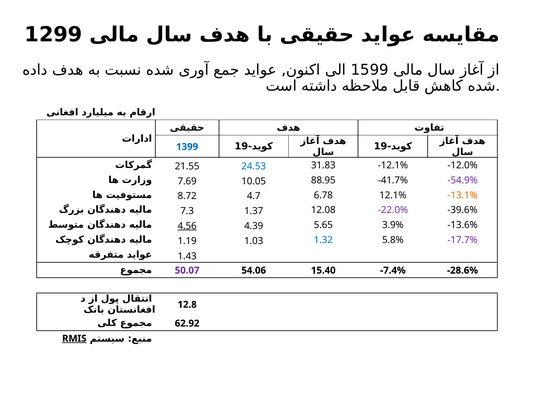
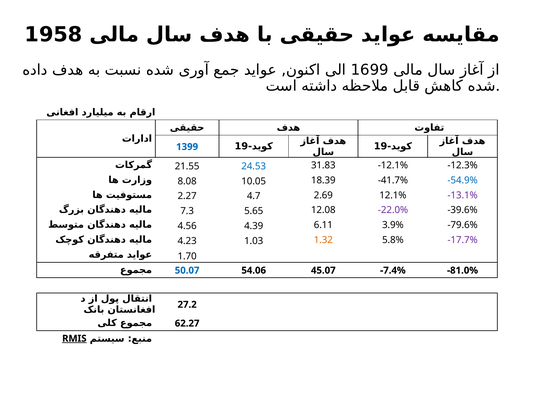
1299: 1299 -> 1958 (53, 35)
1599: 1599 -> 1699 (370, 70)
-12.0%: -12.0% -> -12.3% (463, 165)
7.69: 7.69 -> 8.08 (187, 181)
88.95: 88.95 -> 18.39 (323, 180)
-54.9% colour: purple -> blue (463, 180)
8.72: 8.72 -> 2.27 (187, 196)
6.78: 6.78 -> 2.69 (323, 195)
-13.1% colour: orange -> purple (463, 195)
1.37: 1.37 -> 5.65 (254, 211)
4.56 underline: present -> none (187, 226)
5.65: 5.65 -> 6.11 (323, 225)
-13.6%: -13.6% -> -79.6% (463, 225)
1.19: 1.19 -> 4.23 (187, 241)
1.32 colour: blue -> orange (323, 240)
1.43: 1.43 -> 1.70 (187, 256)
50.07 colour: purple -> blue (187, 270)
15.40: 15.40 -> 45.07 (323, 270)
-28.6%: -28.6% -> -81.0% (463, 270)
12.8: 12.8 -> 27.2 (187, 304)
62.92: 62.92 -> 62.27 (187, 323)
